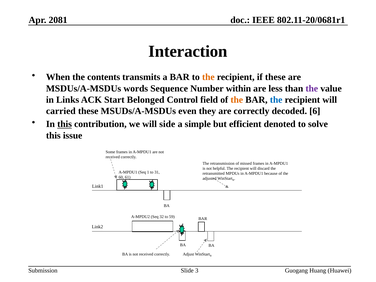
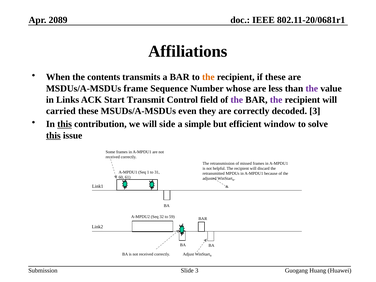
2081: 2081 -> 2089 (58, 20)
Interaction: Interaction -> Affiliations (188, 51)
words: words -> frame (136, 88)
within: within -> whose (238, 88)
Belonged: Belonged -> Transmit (146, 100)
the colour: orange -> purple (237, 100)
the colour: blue -> purple (276, 100)
decoded 6: 6 -> 3 (315, 111)
denoted: denoted -> window (280, 124)
this underline: none -> present (53, 135)
